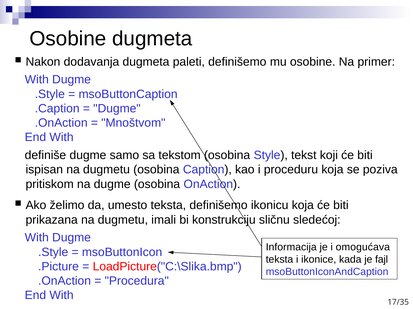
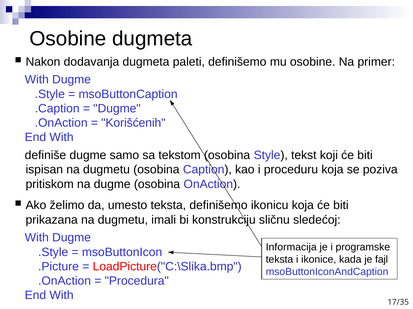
Mnoštvom: Mnoštvom -> Korišćenih (133, 123)
omogućava: omogućava -> programske (363, 248)
